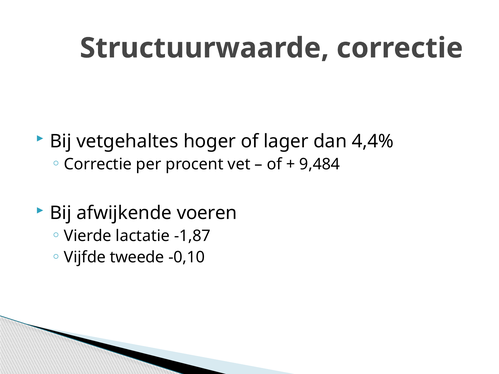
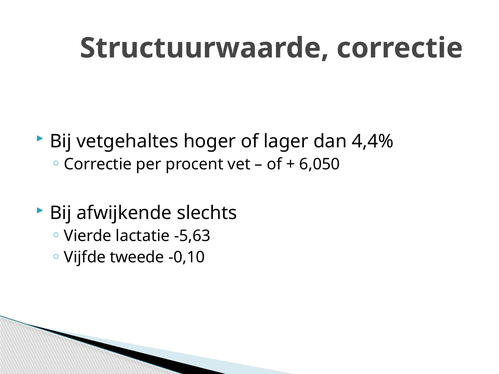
9,484: 9,484 -> 6,050 (320, 164)
voeren: voeren -> slechts (207, 213)
-1,87: -1,87 -> -5,63 (192, 236)
